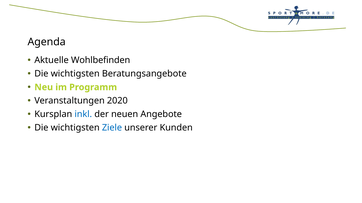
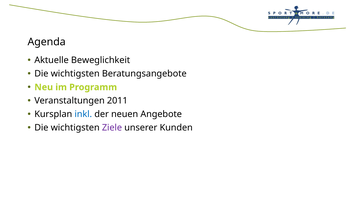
Wohlbefinden: Wohlbefinden -> Beweglichkeit (101, 60)
2020: 2020 -> 2011 (117, 101)
Ziele colour: blue -> purple (112, 128)
